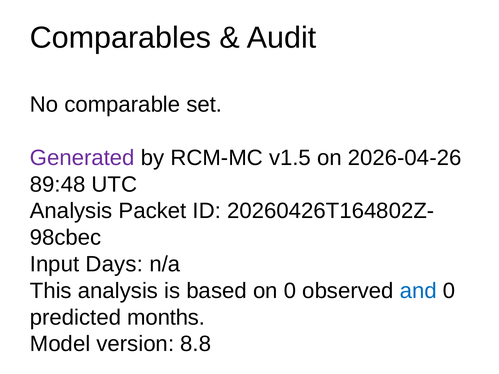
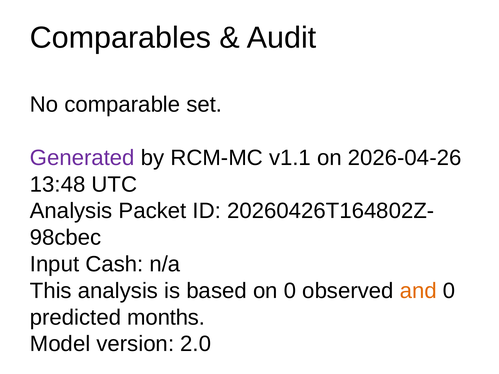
v1.5: v1.5 -> v1.1 (290, 158)
89:48: 89:48 -> 13:48 (58, 185)
Days: Days -> Cash (114, 264)
and colour: blue -> orange (418, 291)
8.8: 8.8 -> 2.0 (196, 344)
